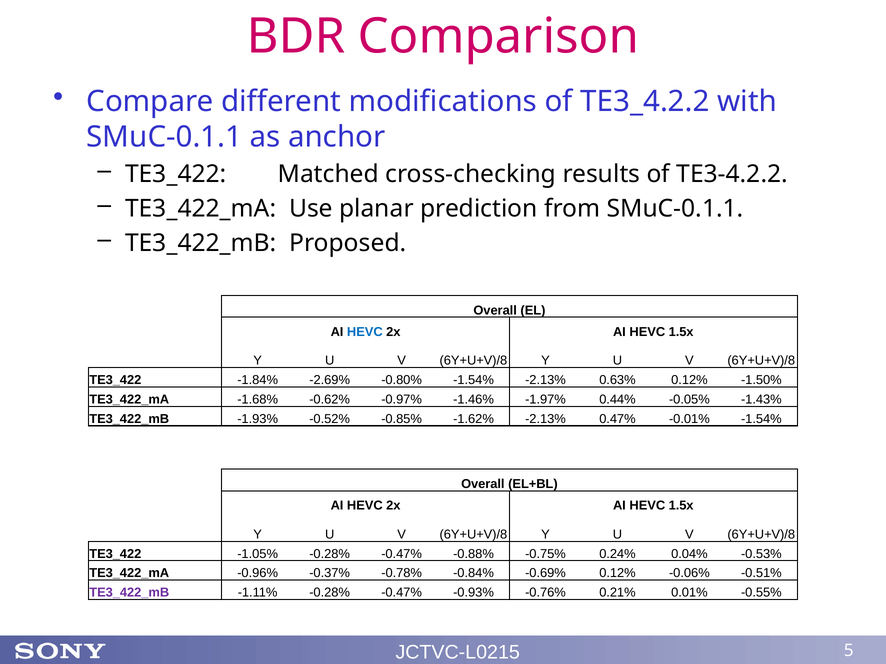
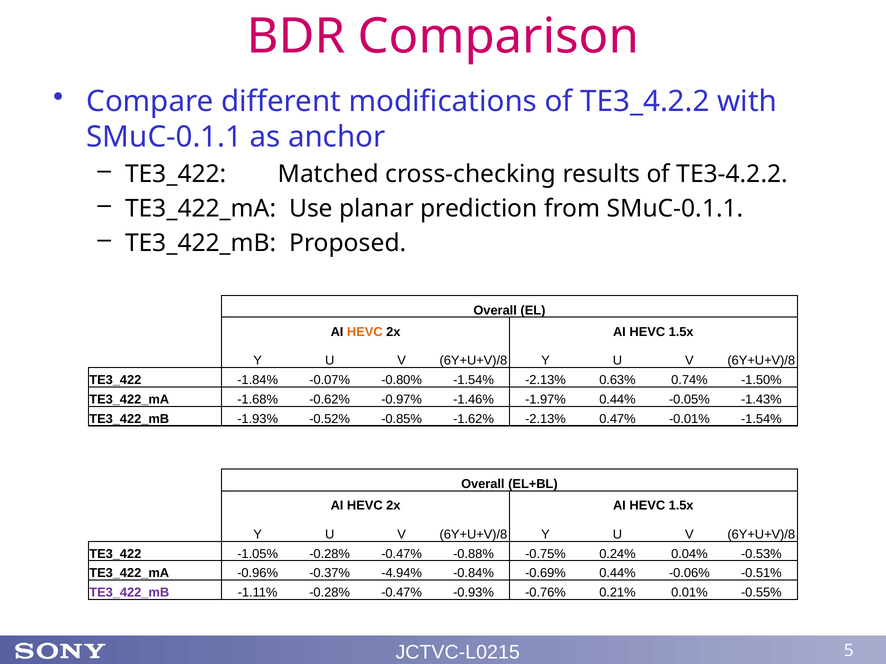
HEVC colour: blue -> orange (365, 332)
-2.69%: -2.69% -> -0.07% (330, 380)
0.63% 0.12%: 0.12% -> 0.74% (689, 380)
-0.78%: -0.78% -> -4.94% (402, 574)
-0.69% 0.12%: 0.12% -> 0.44% (617, 574)
